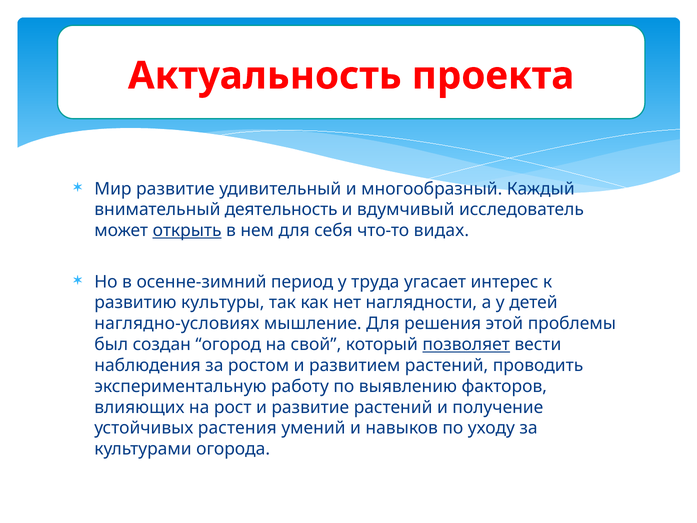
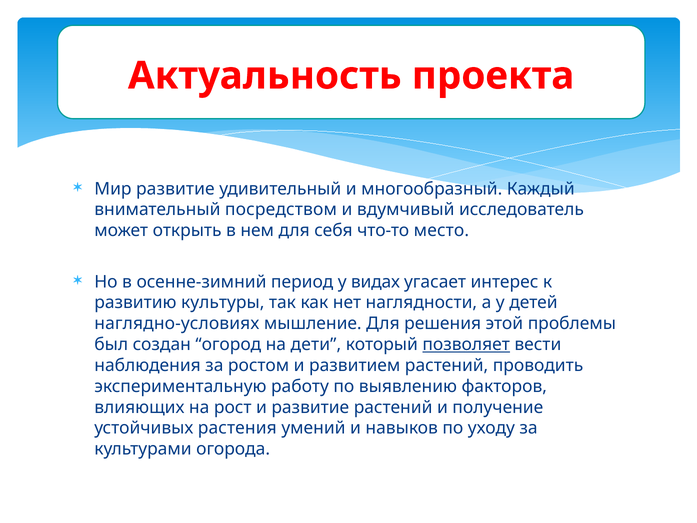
деятельность: деятельность -> посредством (281, 210)
открыть underline: present -> none (187, 231)
видах: видах -> место (441, 231)
труда: труда -> видах (375, 282)
свой: свой -> дети (316, 344)
